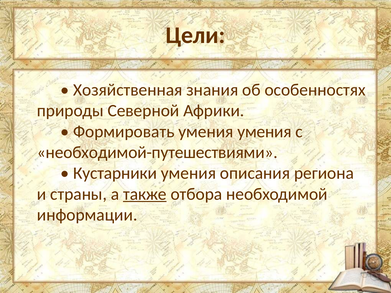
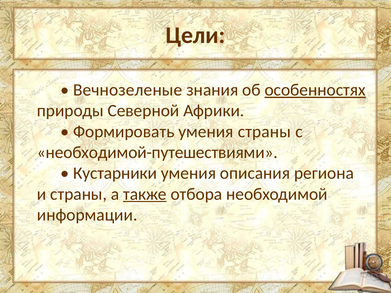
Хозяйственная: Хозяйственная -> Вечнозеленые (128, 90)
особенностях underline: none -> present (315, 90)
умения умения: умения -> страны (264, 132)
